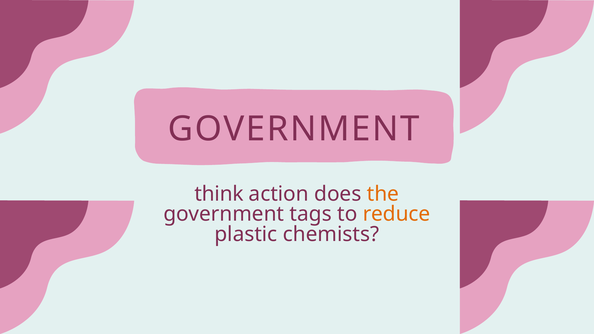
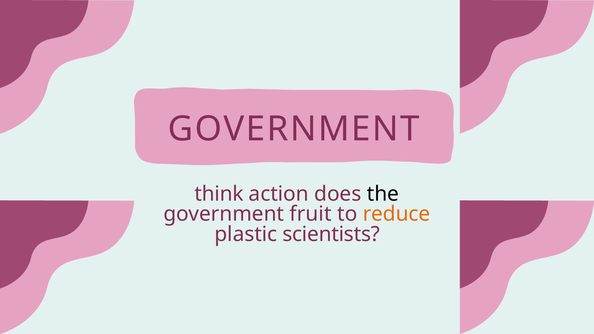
the colour: orange -> black (383, 194)
tags: tags -> fruit (311, 214)
chemists: chemists -> scientists (331, 234)
